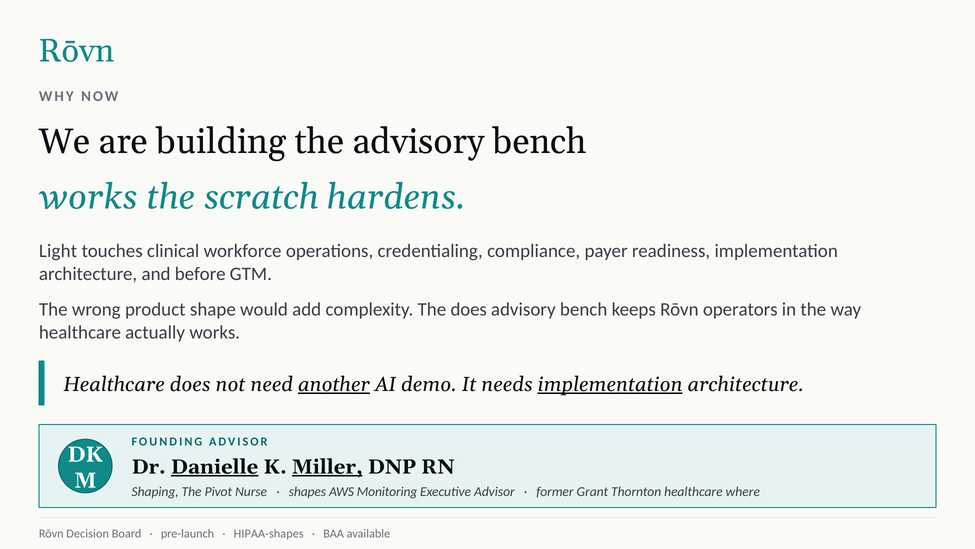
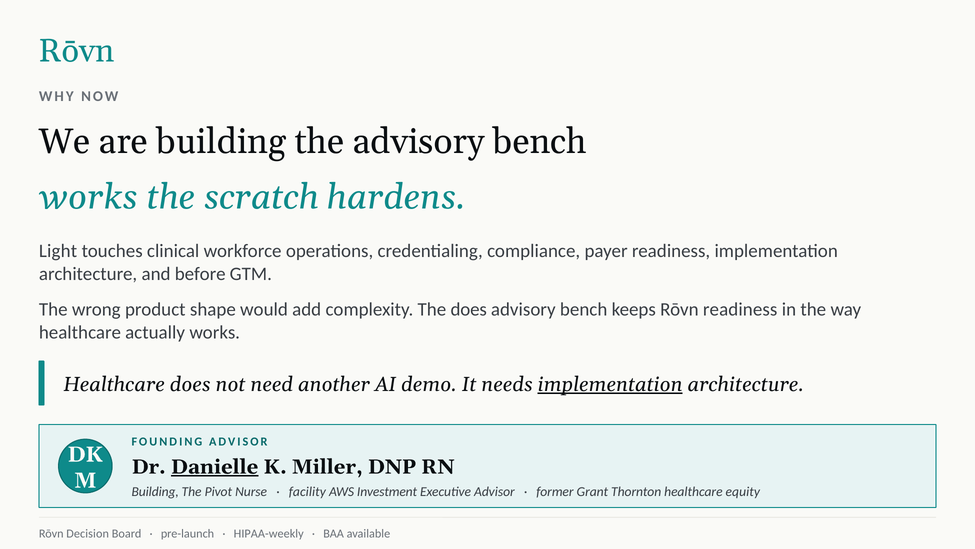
Rōvn operators: operators -> readiness (740, 309)
another underline: present -> none (334, 384)
Miller underline: present -> none (327, 466)
Shaping: Shaping -> Building (155, 491)
shapes: shapes -> facility (307, 491)
Monitoring: Monitoring -> Investment (387, 491)
where: where -> equity (743, 491)
HIPAA-shapes: HIPAA-shapes -> HIPAA-weekly (269, 533)
